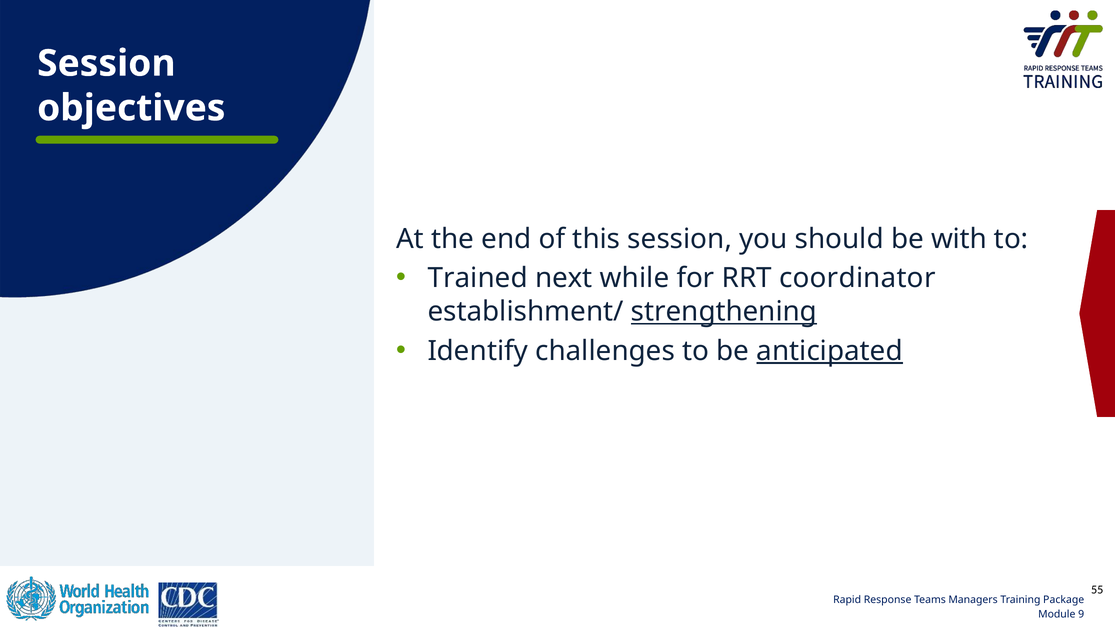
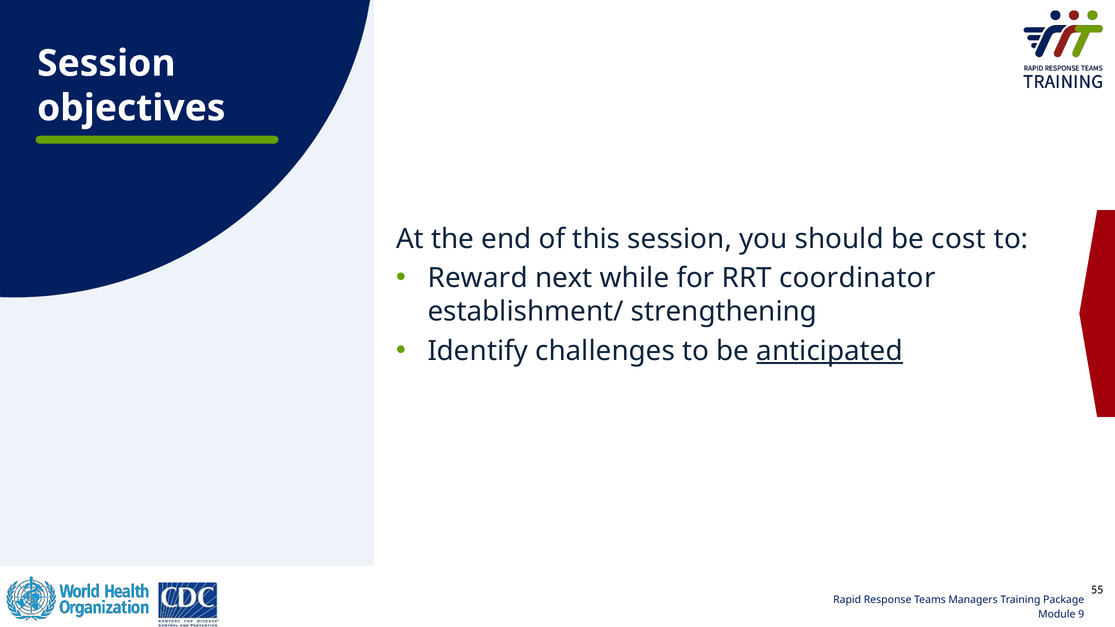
with: with -> cost (959, 239)
Trained: Trained -> Reward (478, 278)
strengthening underline: present -> none (724, 312)
